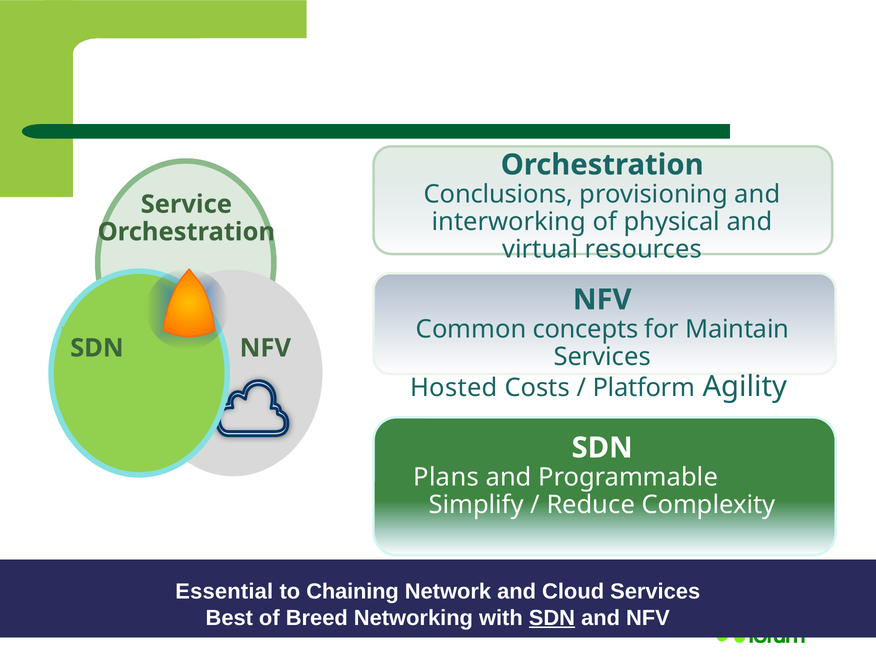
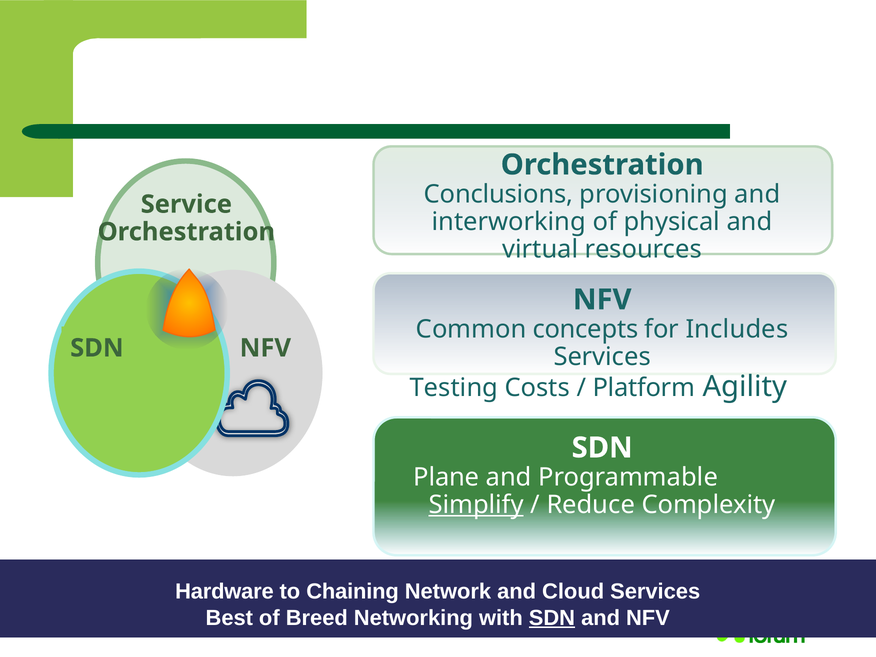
Maintain: Maintain -> Includes (737, 329)
Hosted: Hosted -> Testing (454, 388)
Plans: Plans -> Plane (446, 477)
Simplify underline: none -> present (476, 505)
Essential: Essential -> Hardware (224, 592)
